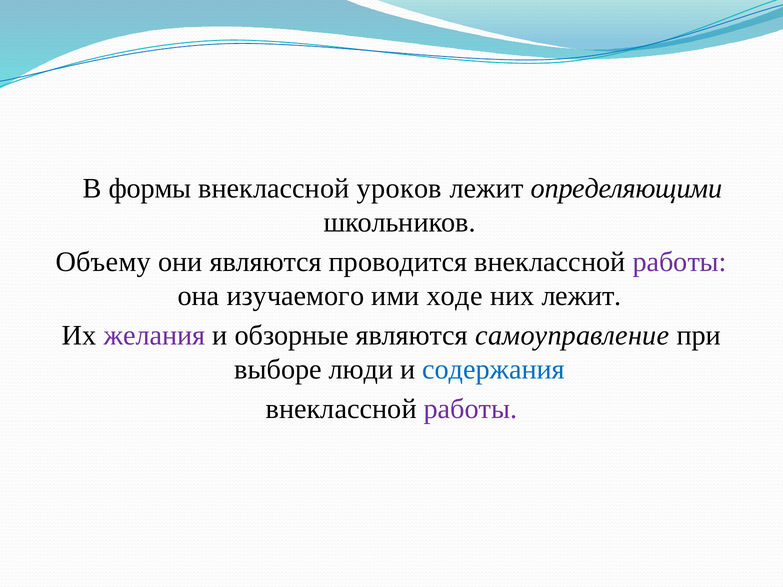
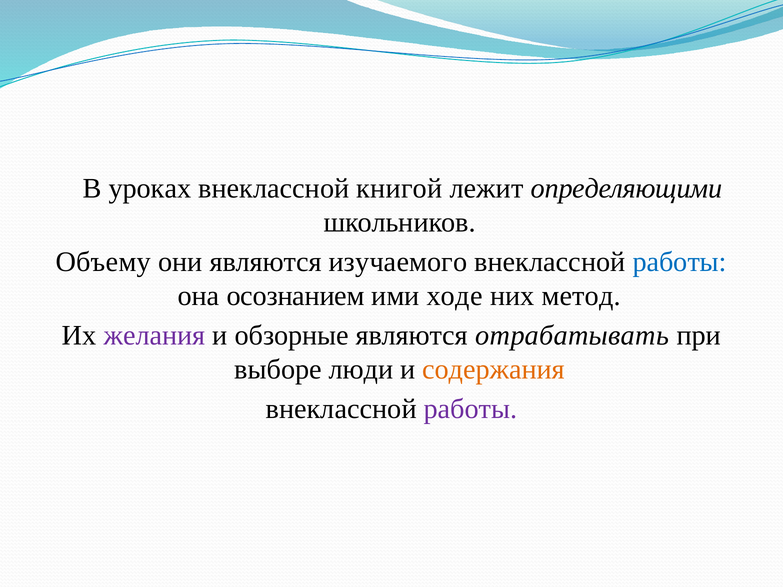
формы: формы -> уроках (150, 189)
уроков: уроков -> книгой (399, 189)
проводится: проводится -> изучаемого (398, 262)
работы colour: purple -> blue (680, 262)
изучаемого: изучаемого -> осознанием (296, 296)
них лежит: лежит -> метод (581, 296)
самоуправление: самоуправление -> отрабатывать (572, 335)
содержания colour: blue -> orange (494, 369)
